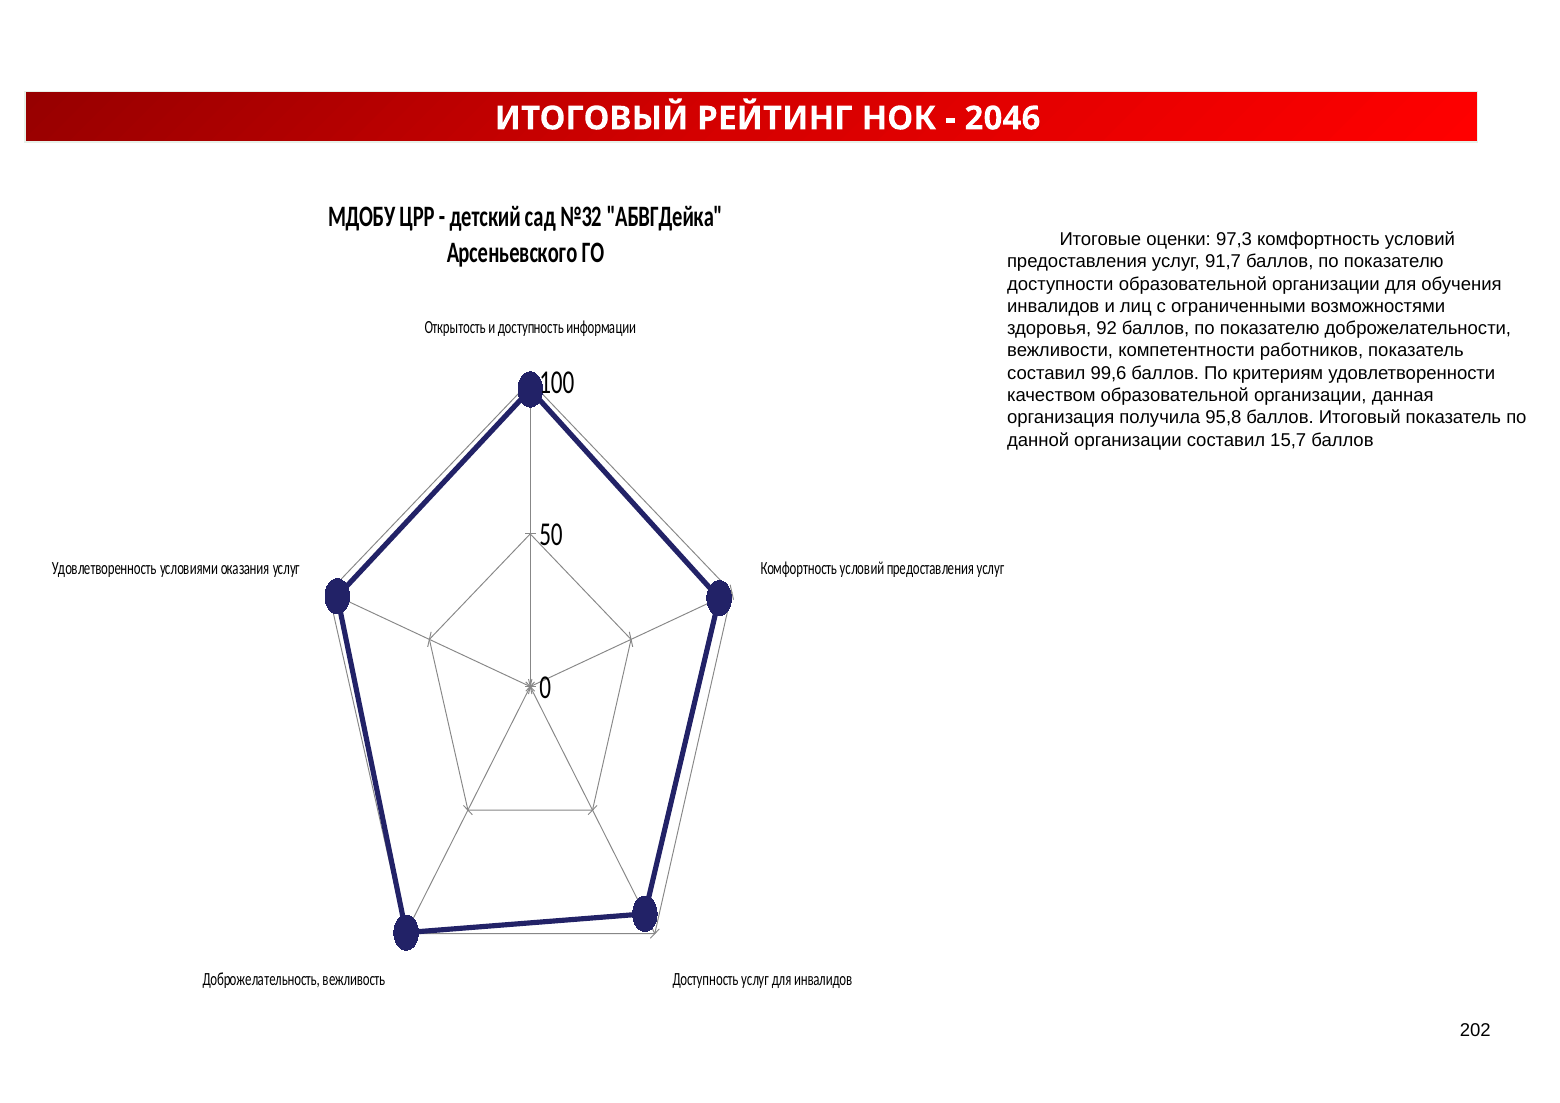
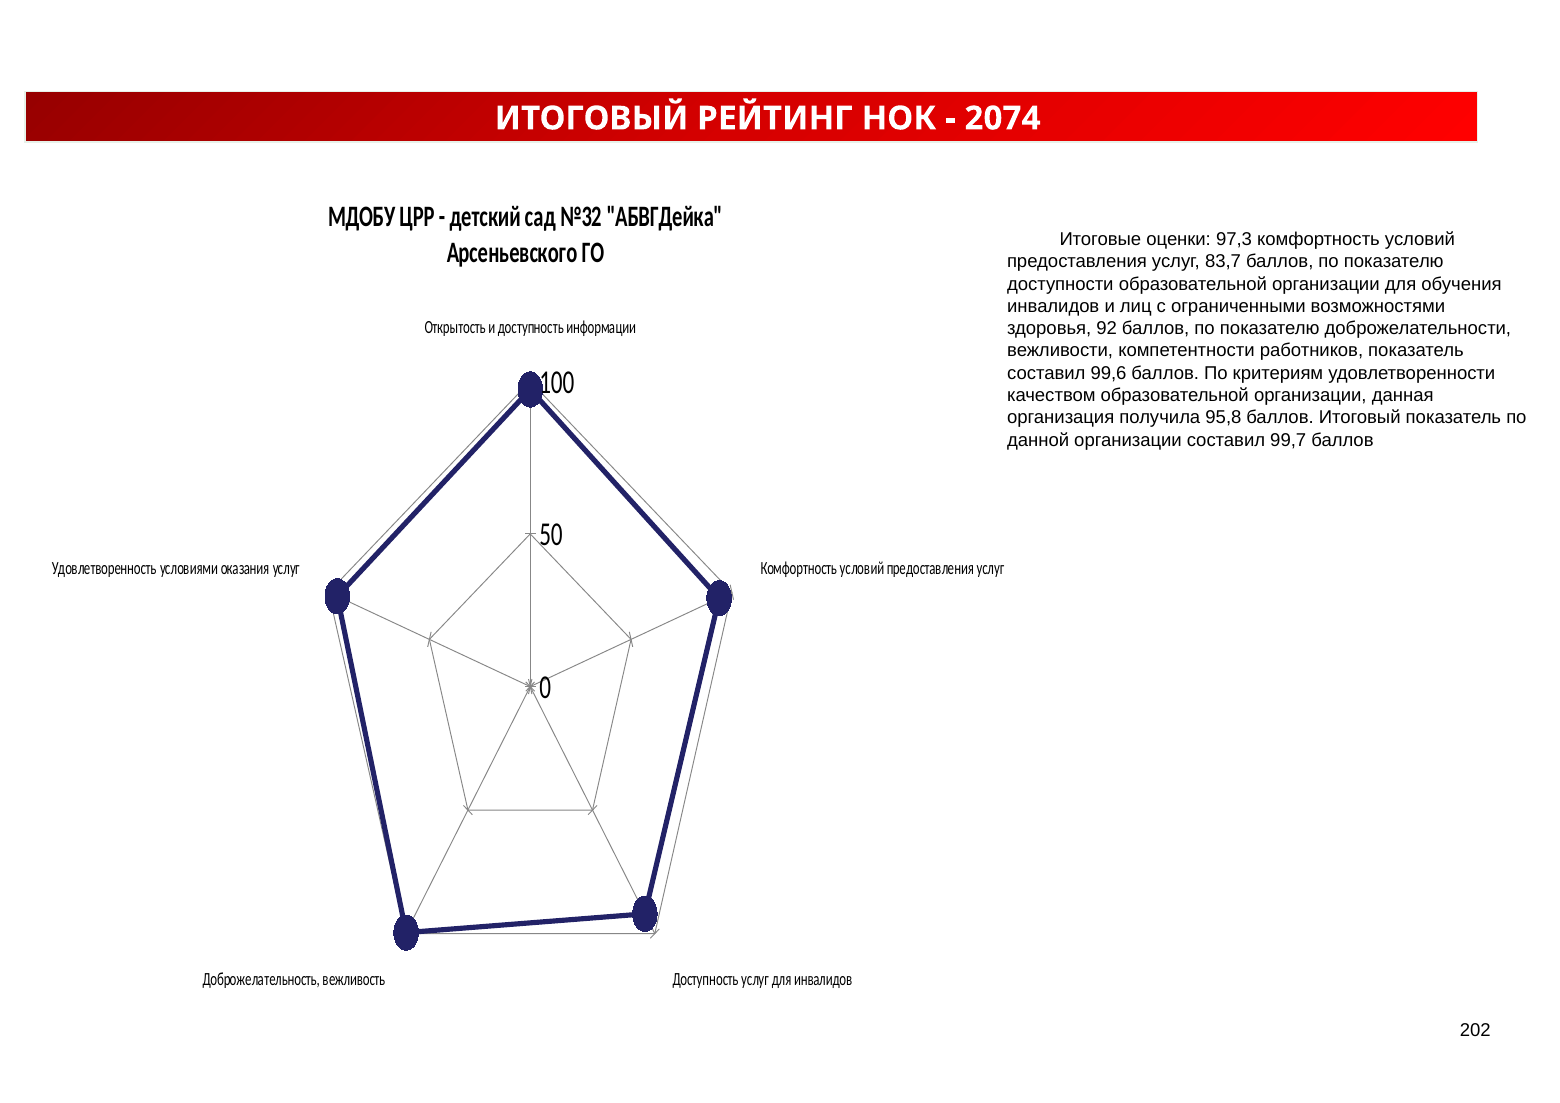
2046: 2046 -> 2074 (1003, 118)
91,7: 91,7 -> 83,7 (1223, 262)
15,7: 15,7 -> 99,7 (1288, 440)
